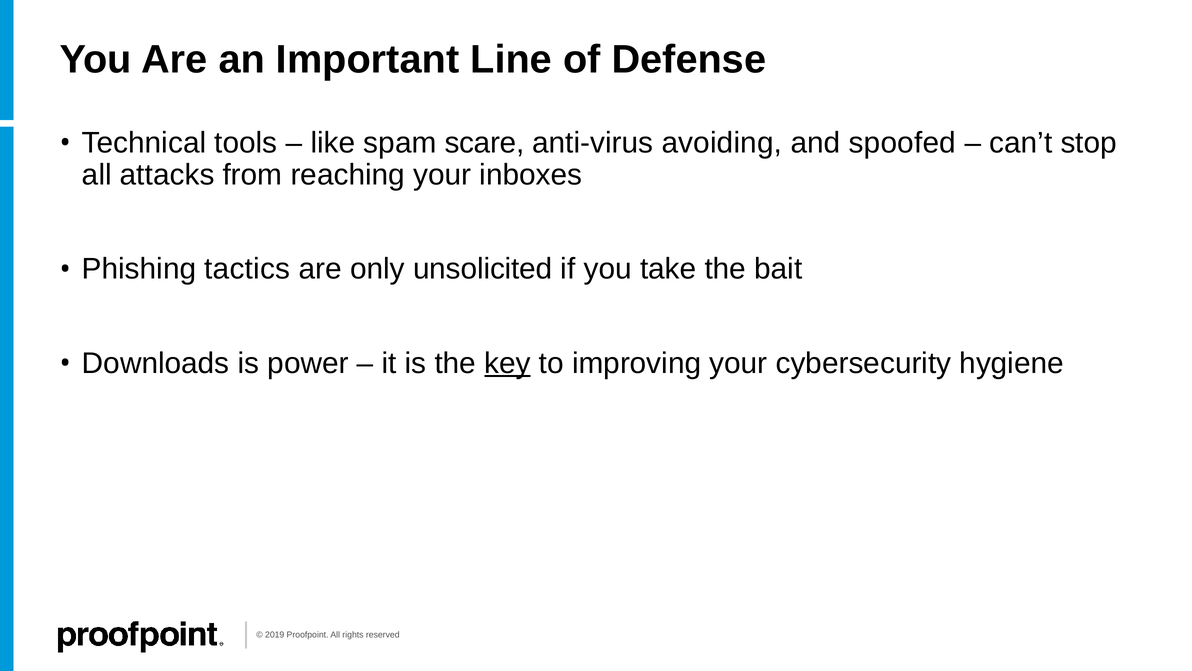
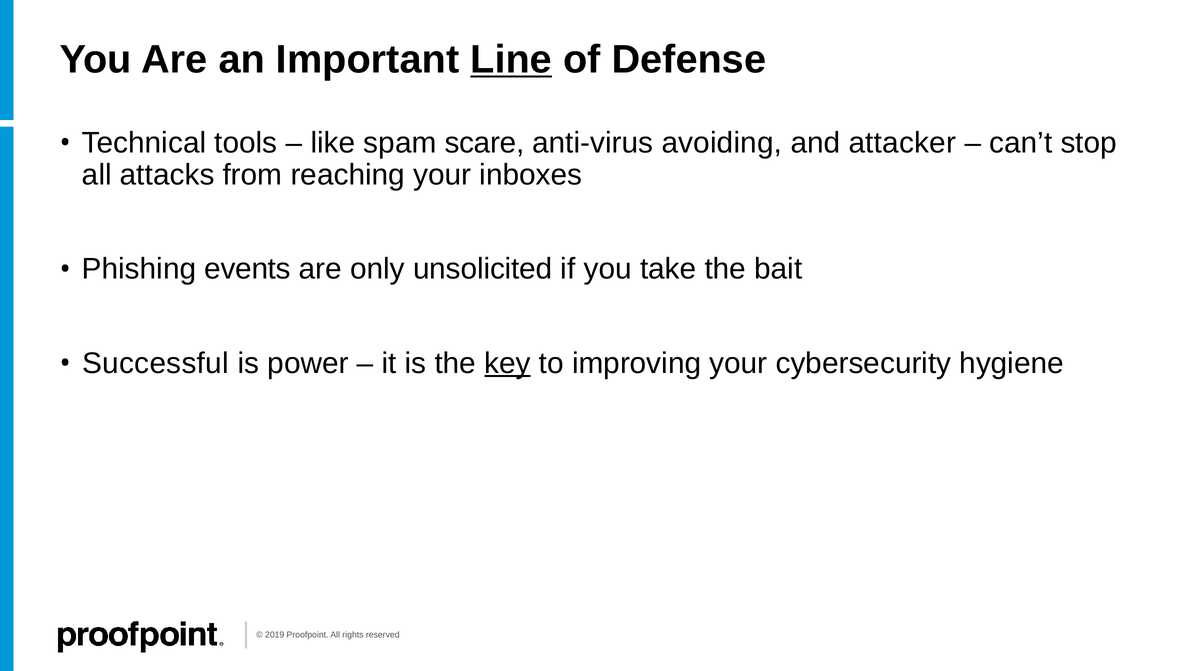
Line underline: none -> present (511, 59)
spoofed: spoofed -> attacker (902, 143)
tactics: tactics -> events (248, 269)
Downloads: Downloads -> Successful (156, 363)
